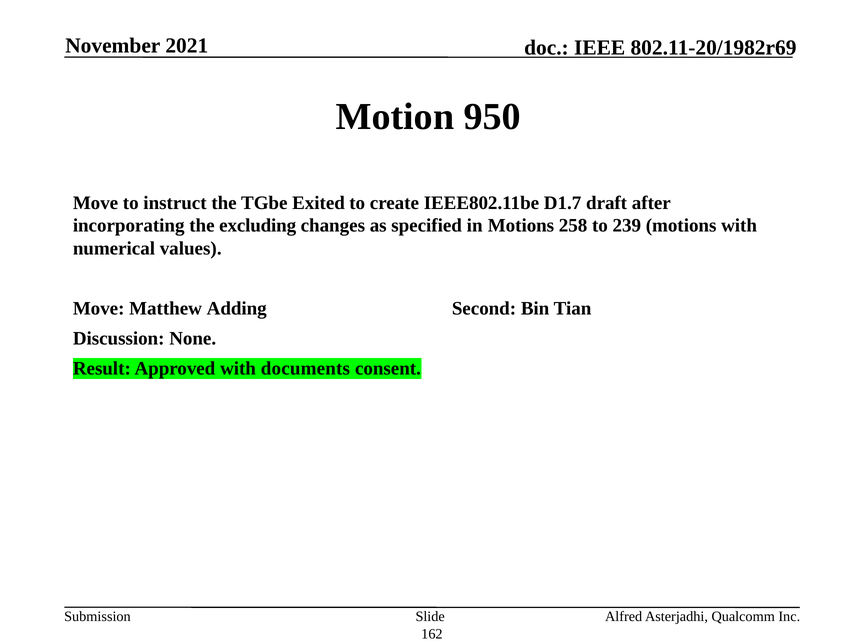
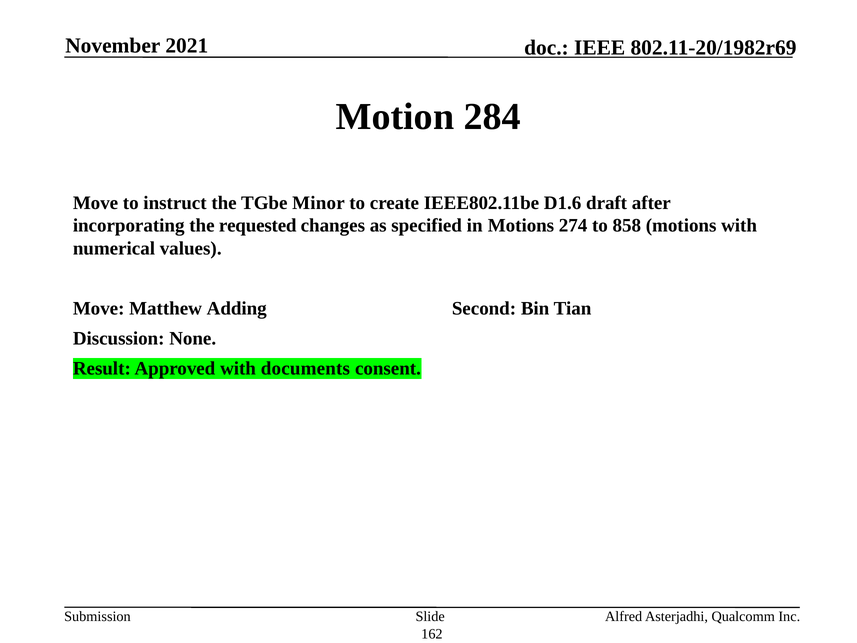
950: 950 -> 284 (492, 117)
Exited: Exited -> Minor (318, 203)
D1.7: D1.7 -> D1.6 (563, 203)
excluding: excluding -> requested (258, 226)
258: 258 -> 274 (573, 226)
239: 239 -> 858 (627, 226)
